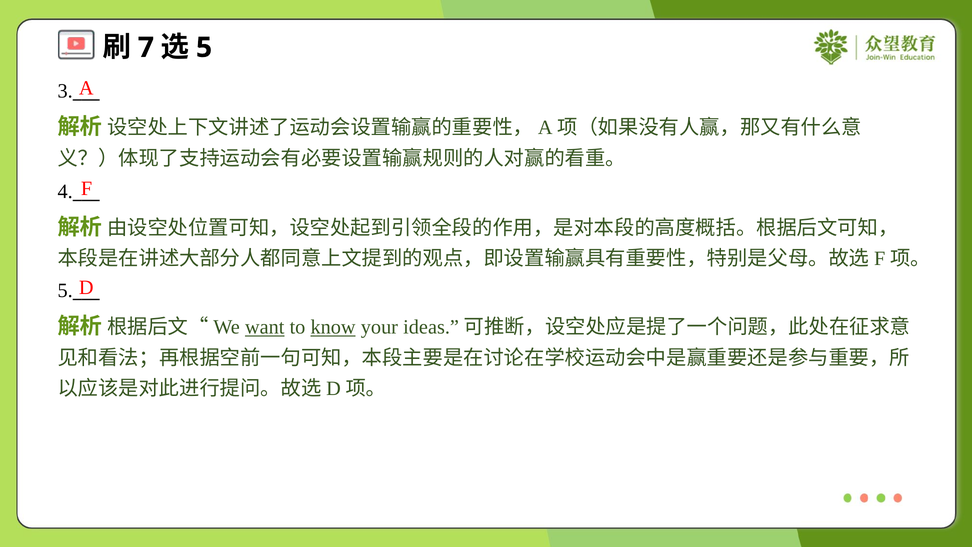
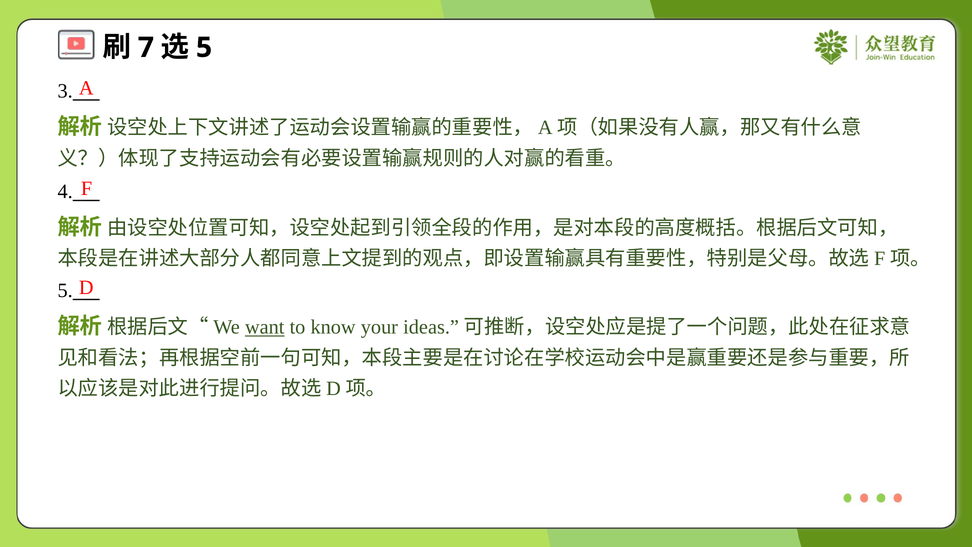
know underline: present -> none (333, 327)
